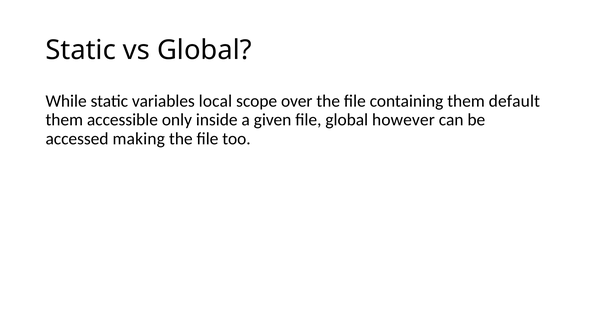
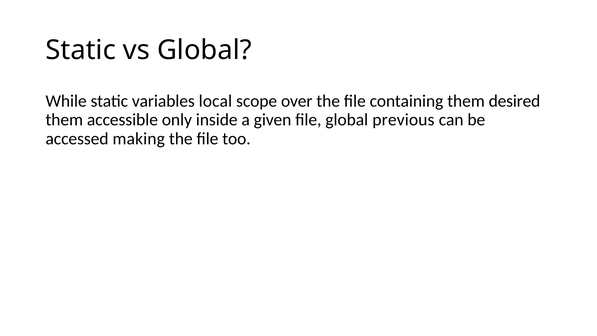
default: default -> desired (514, 101)
however: however -> previous (403, 120)
